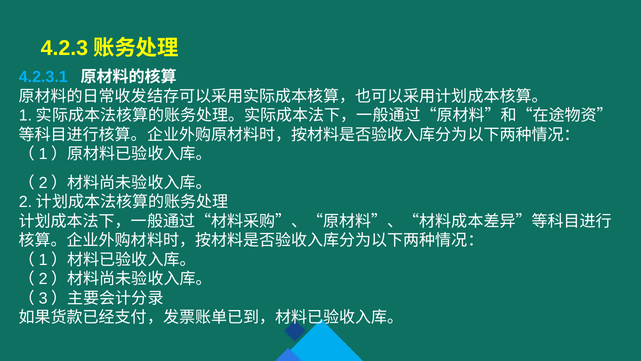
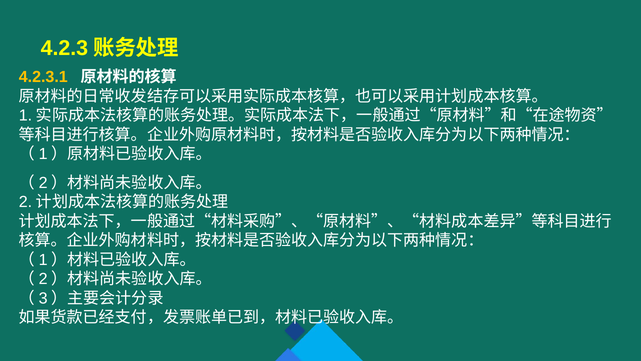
4.2.3.1 colour: light blue -> yellow (43, 77)
